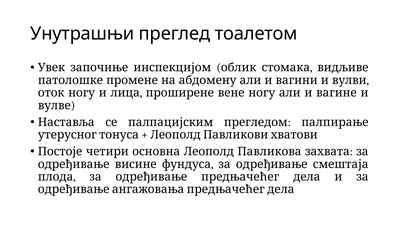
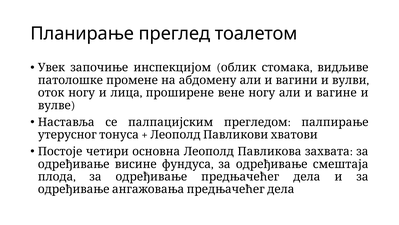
Унутрашњи: Унутрашњи -> Планирање (82, 34)
